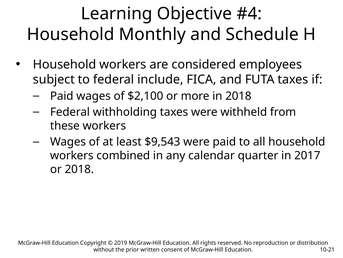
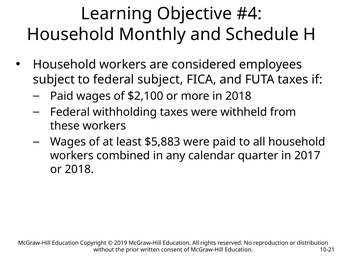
federal include: include -> subject (160, 79)
$9,543: $9,543 -> $5,883 (162, 141)
